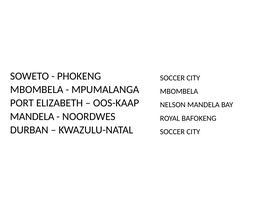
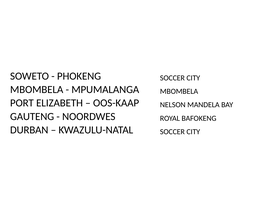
MANDELA: MANDELA -> GAUTENG (32, 116)
